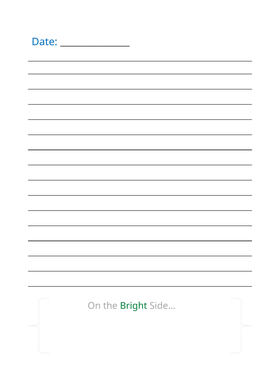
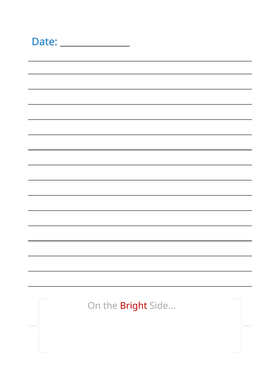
Bright colour: green -> red (134, 305)
